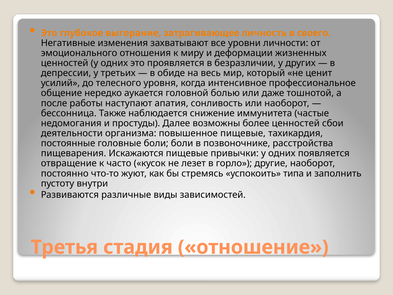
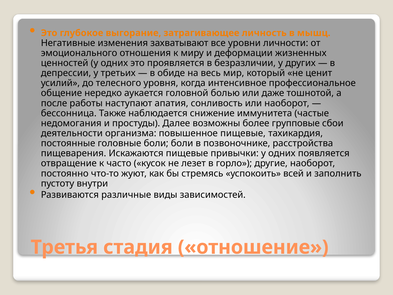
своего: своего -> мышц (314, 33)
более ценностей: ценностей -> групповые (296, 123)
типа: типа -> всей (293, 173)
